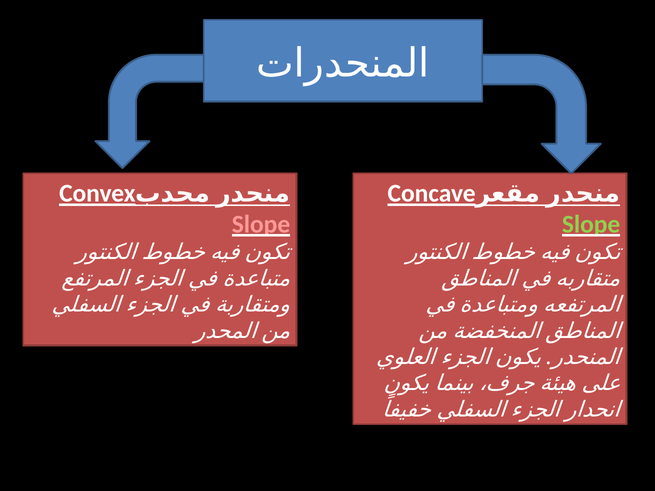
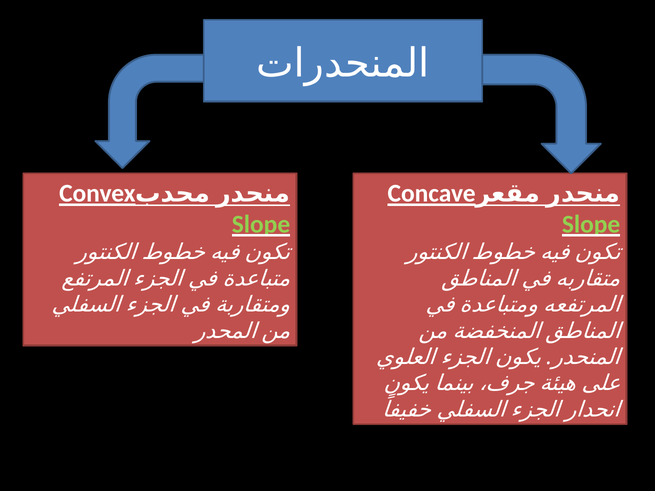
Slope colour: pink -> light green (261, 224)
